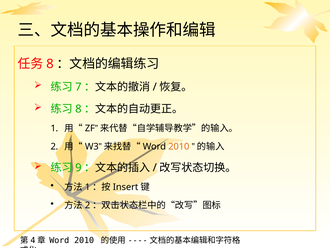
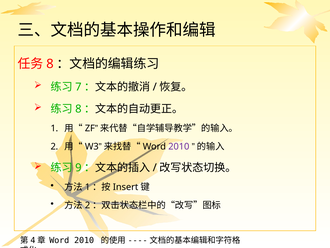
2010 colour: orange -> purple (179, 146)
